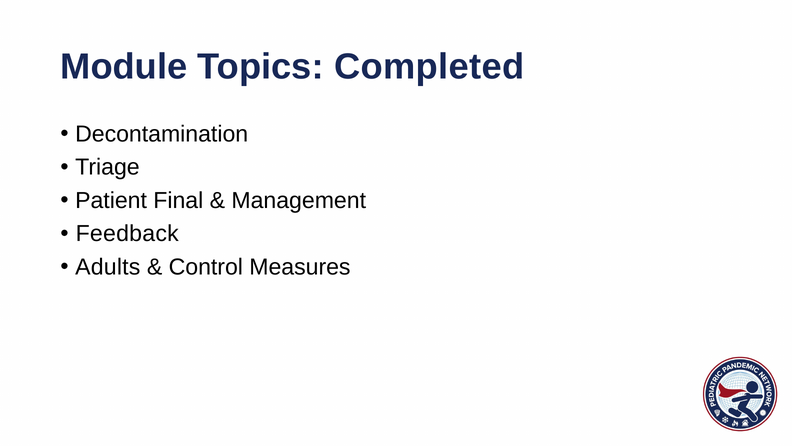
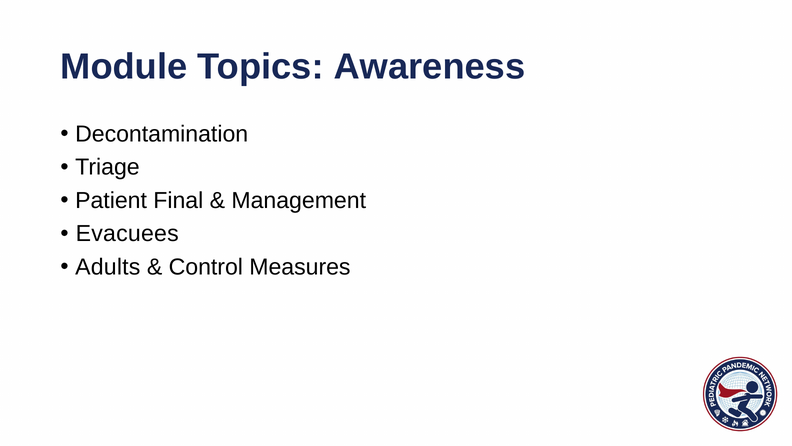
Completed: Completed -> Awareness (429, 67)
Feedback: Feedback -> Evacuees (127, 234)
